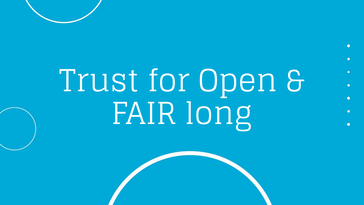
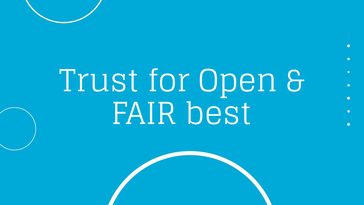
long: long -> best (219, 114)
